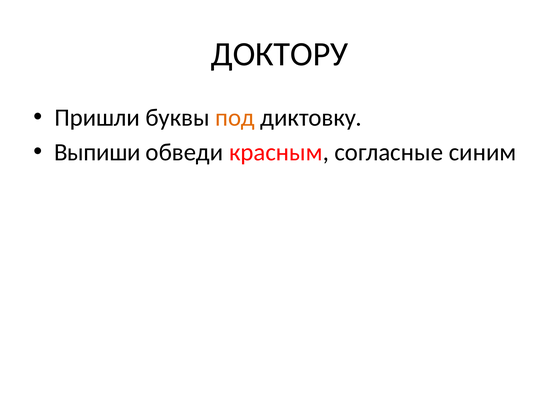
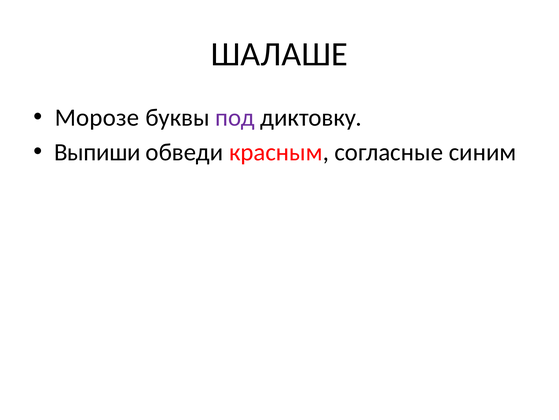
ДОКТОРУ: ДОКТОРУ -> ШАЛАШЕ (279, 54)
Пришли: Пришли -> Морозе (97, 117)
под colour: orange -> purple (235, 117)
